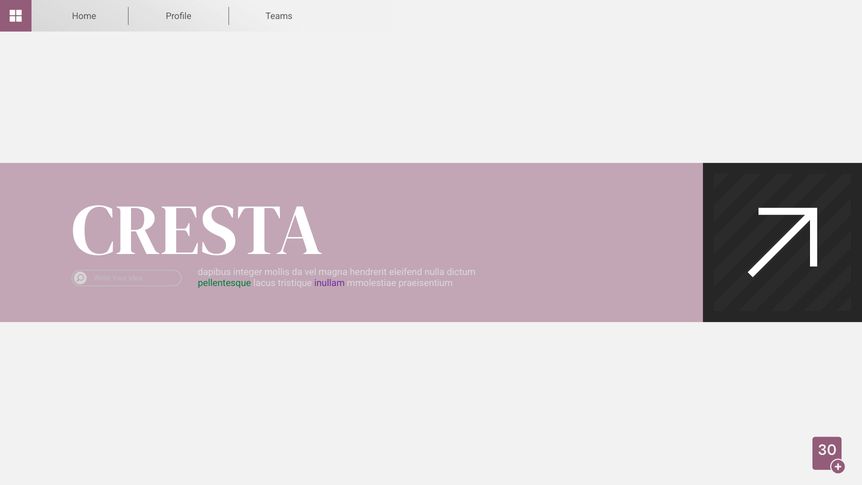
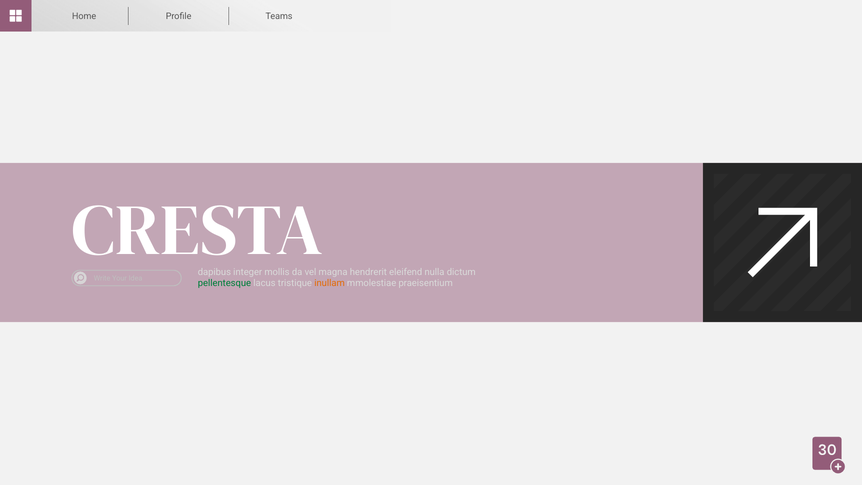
inullam colour: purple -> orange (330, 283)
